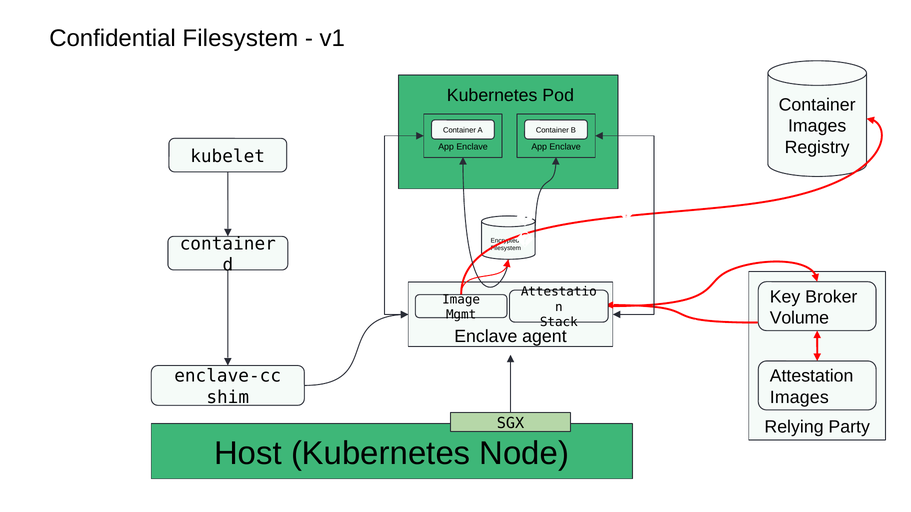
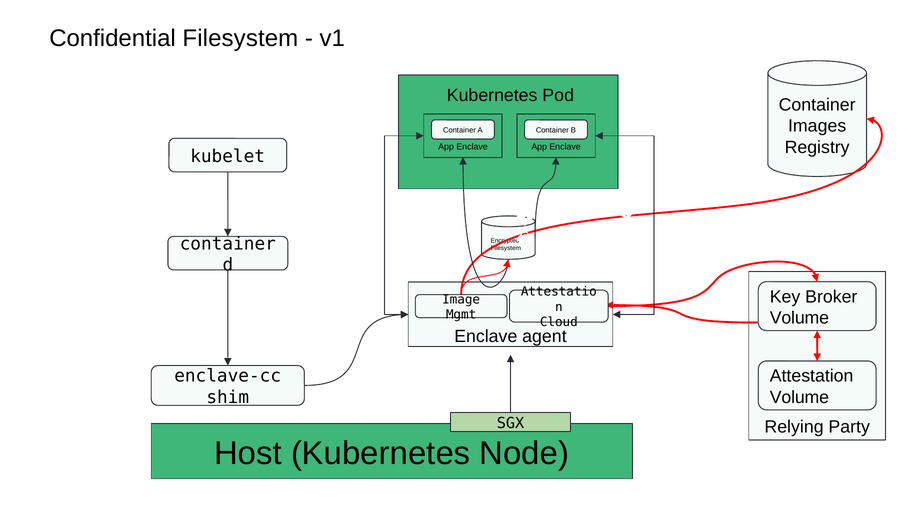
Stack: Stack -> Cloud (559, 322)
Images: Images -> Volume (799, 398)
